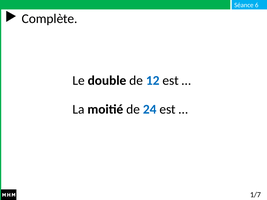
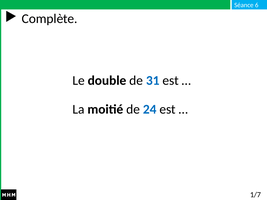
12: 12 -> 31 (153, 81)
